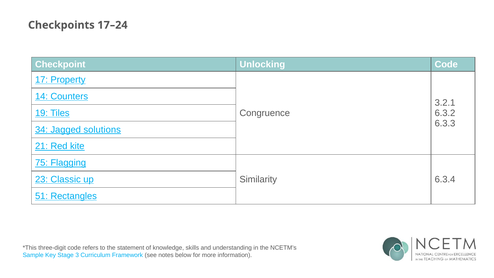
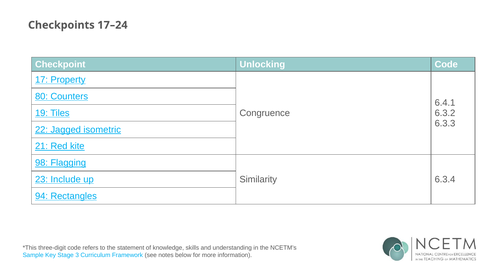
14: 14 -> 80 (42, 96)
3.2.1: 3.2.1 -> 6.4.1 (445, 103)
34: 34 -> 22 (42, 130)
solutions: solutions -> isometric (102, 130)
75: 75 -> 98 (42, 163)
Classic: Classic -> Include (66, 179)
51: 51 -> 94 (42, 196)
